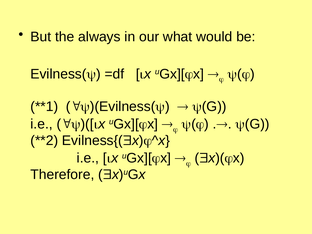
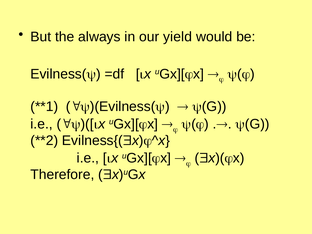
what: what -> yield (178, 37)
